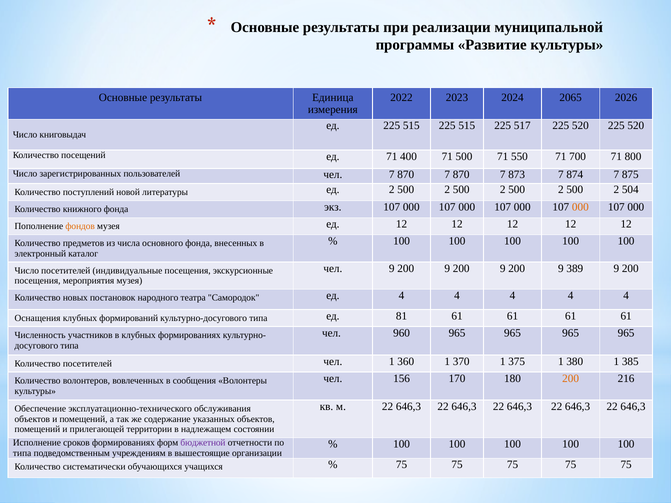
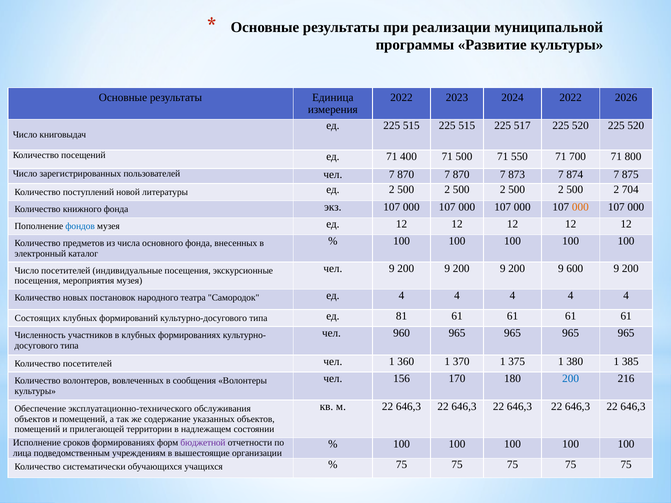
2024 2065: 2065 -> 2022 (571, 97)
504: 504 -> 704 (630, 190)
фондов colour: orange -> blue (80, 226)
389: 389 -> 600 (575, 268)
Оснащения: Оснащения -> Состоящих (38, 318)
200 colour: orange -> blue (571, 379)
типа: типа -> лица (22, 453)
